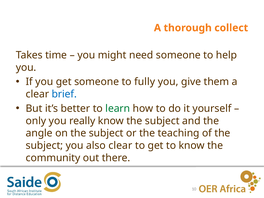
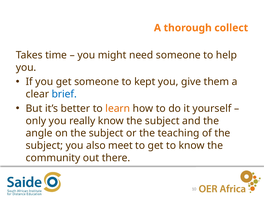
fully: fully -> kept (145, 82)
learn colour: green -> orange (118, 109)
also clear: clear -> meet (120, 145)
